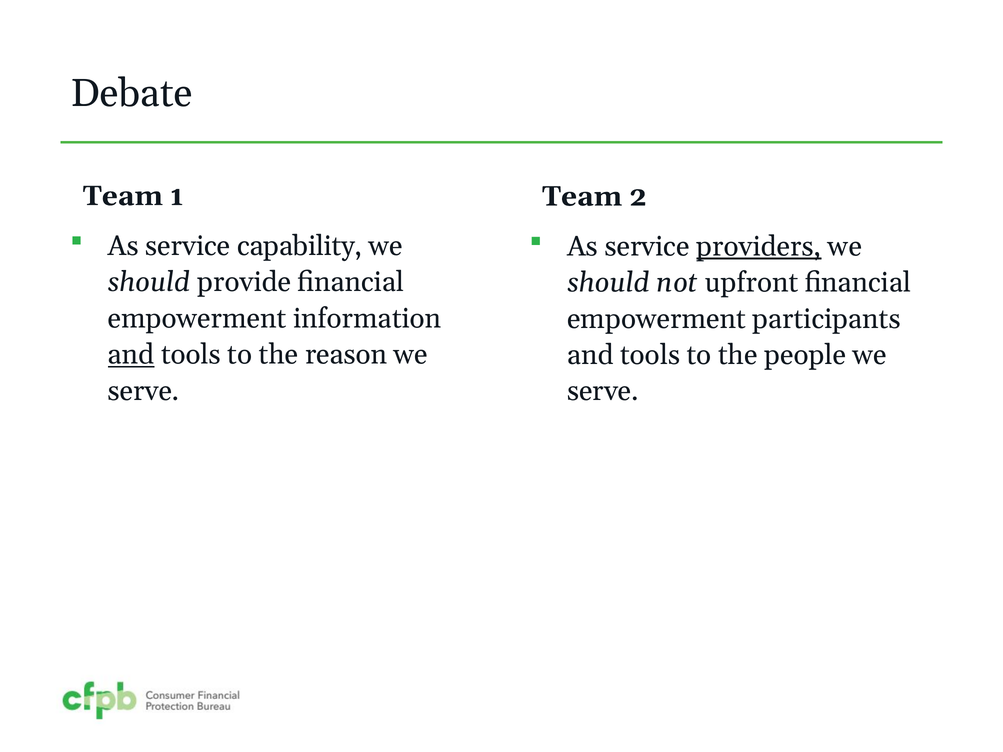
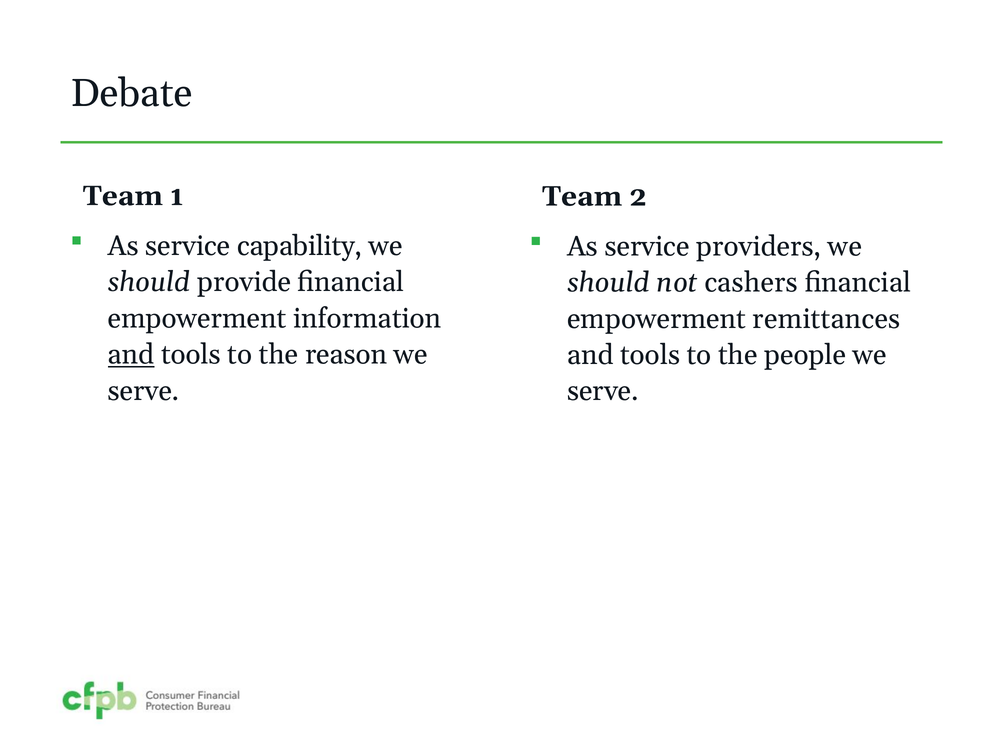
providers underline: present -> none (759, 247)
upfront: upfront -> cashers (751, 283)
participants: participants -> remittances (826, 319)
